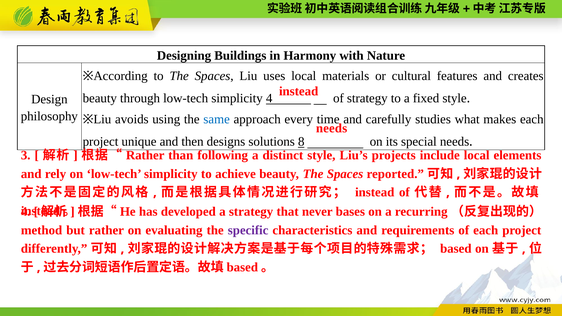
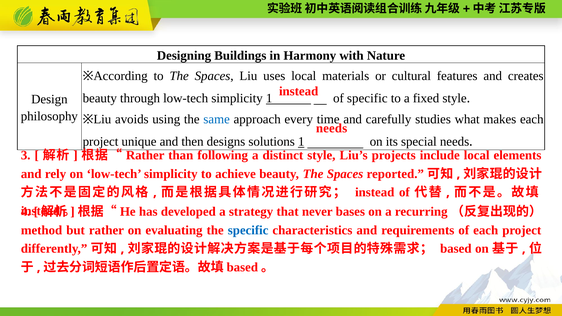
simplicity 4: 4 -> 1 (269, 98)
of strategy: strategy -> specific (367, 98)
solutions 8: 8 -> 1 (301, 142)
specific colour: purple -> blue (248, 230)
